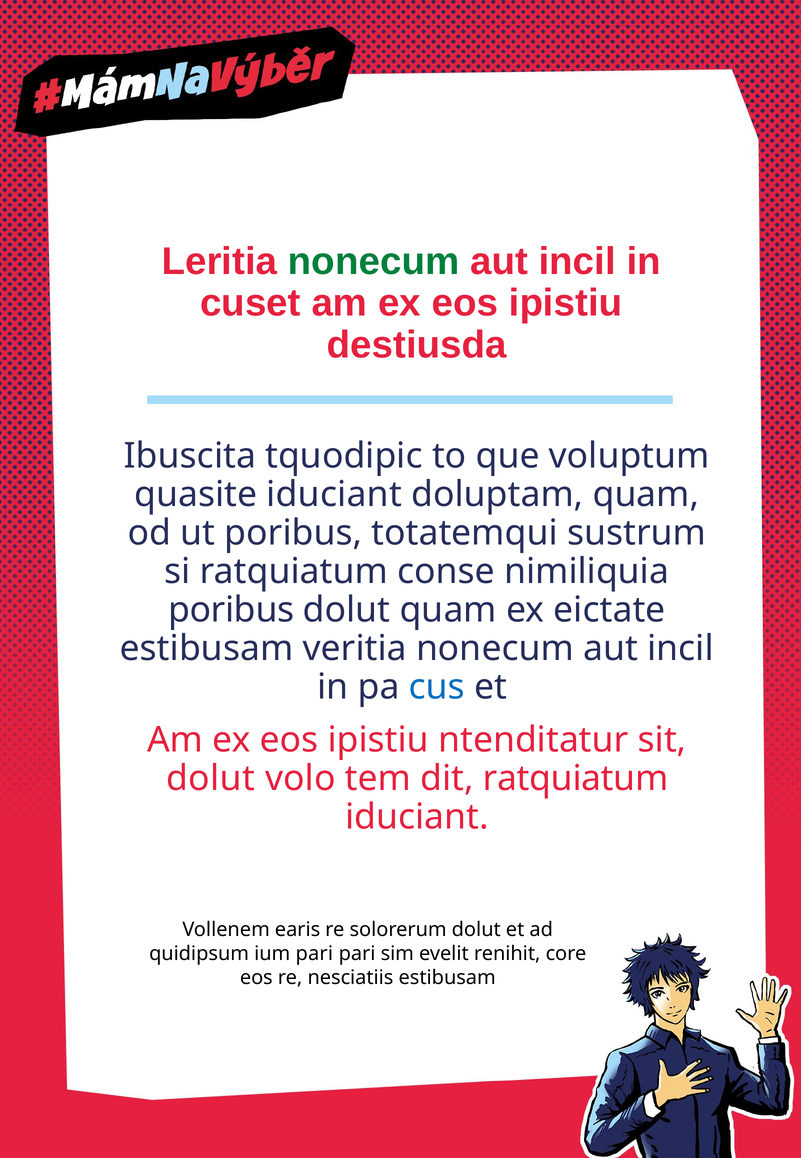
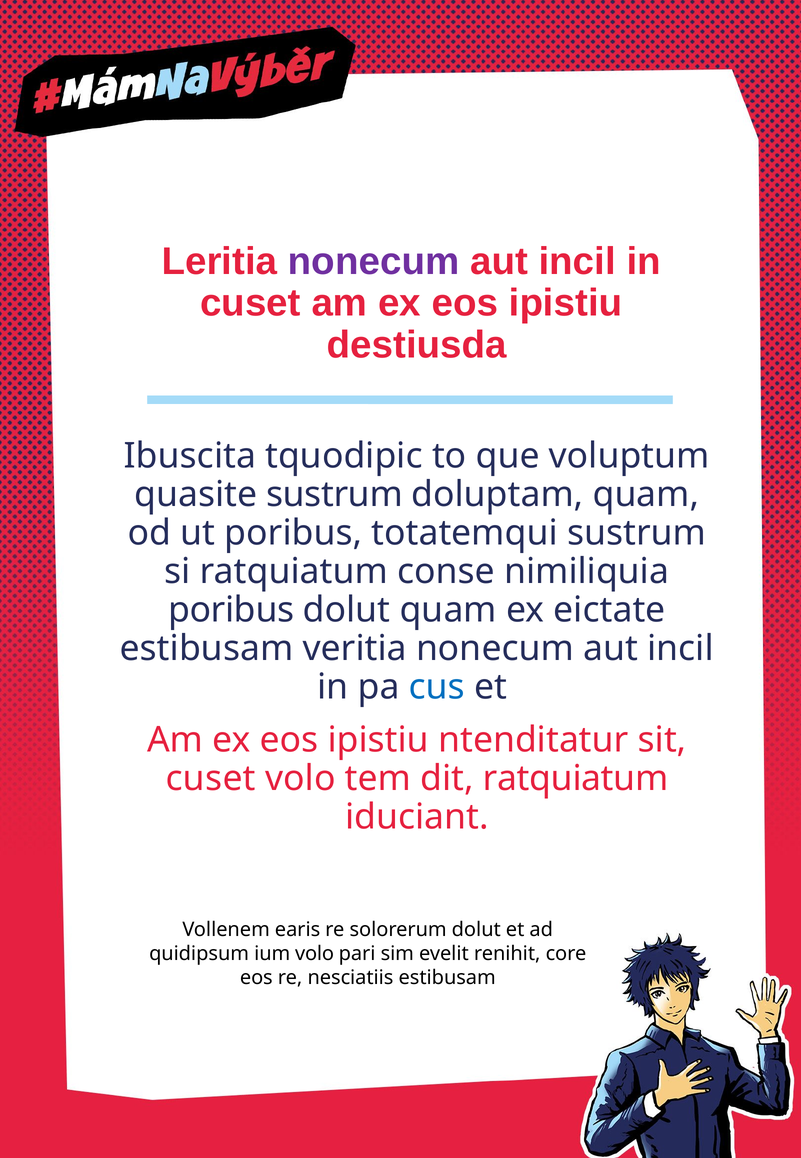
nonecum colour: green -> purple (374, 261)
quasite iduciant: iduciant -> sustrum (334, 494)
dolut: dolut -> cuset (211, 778)
ium pari: pari -> volo (315, 953)
